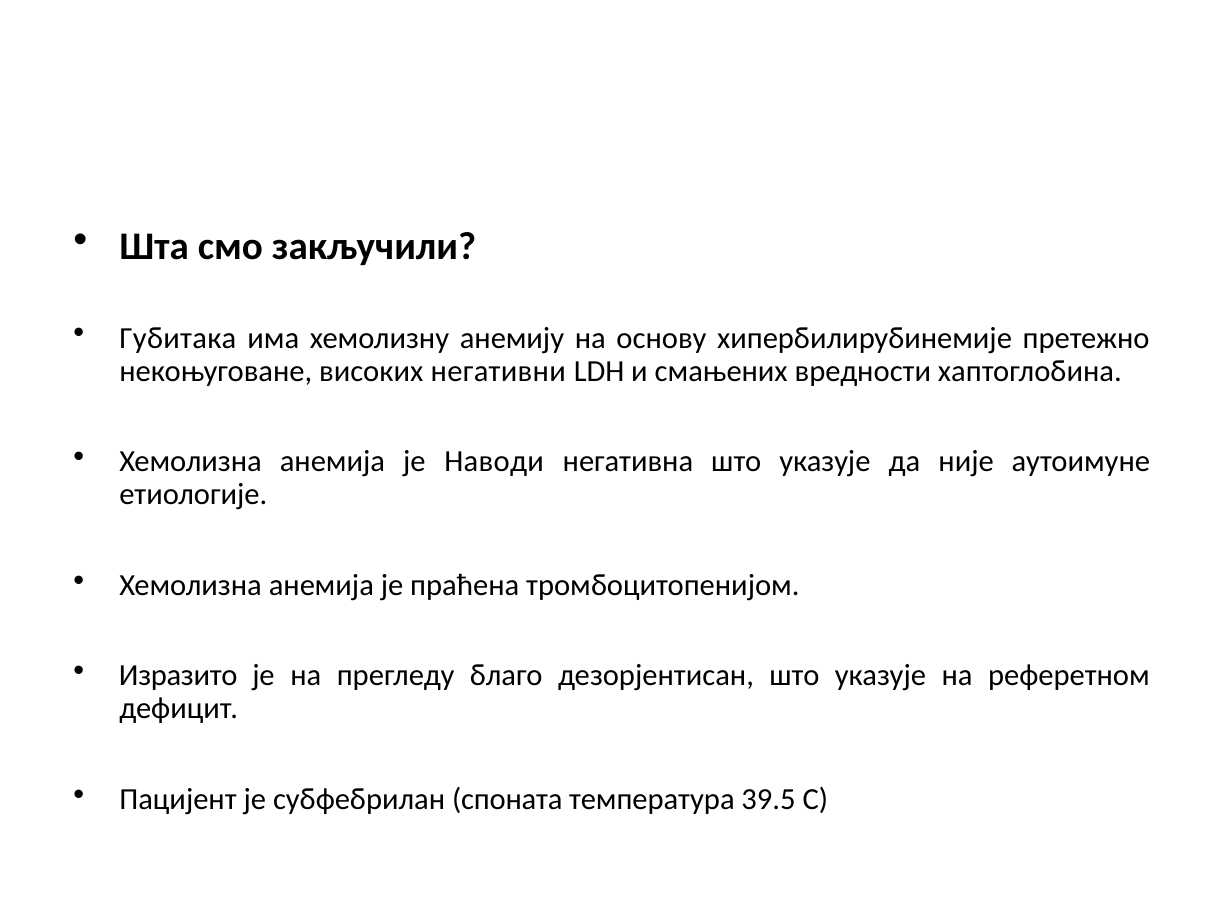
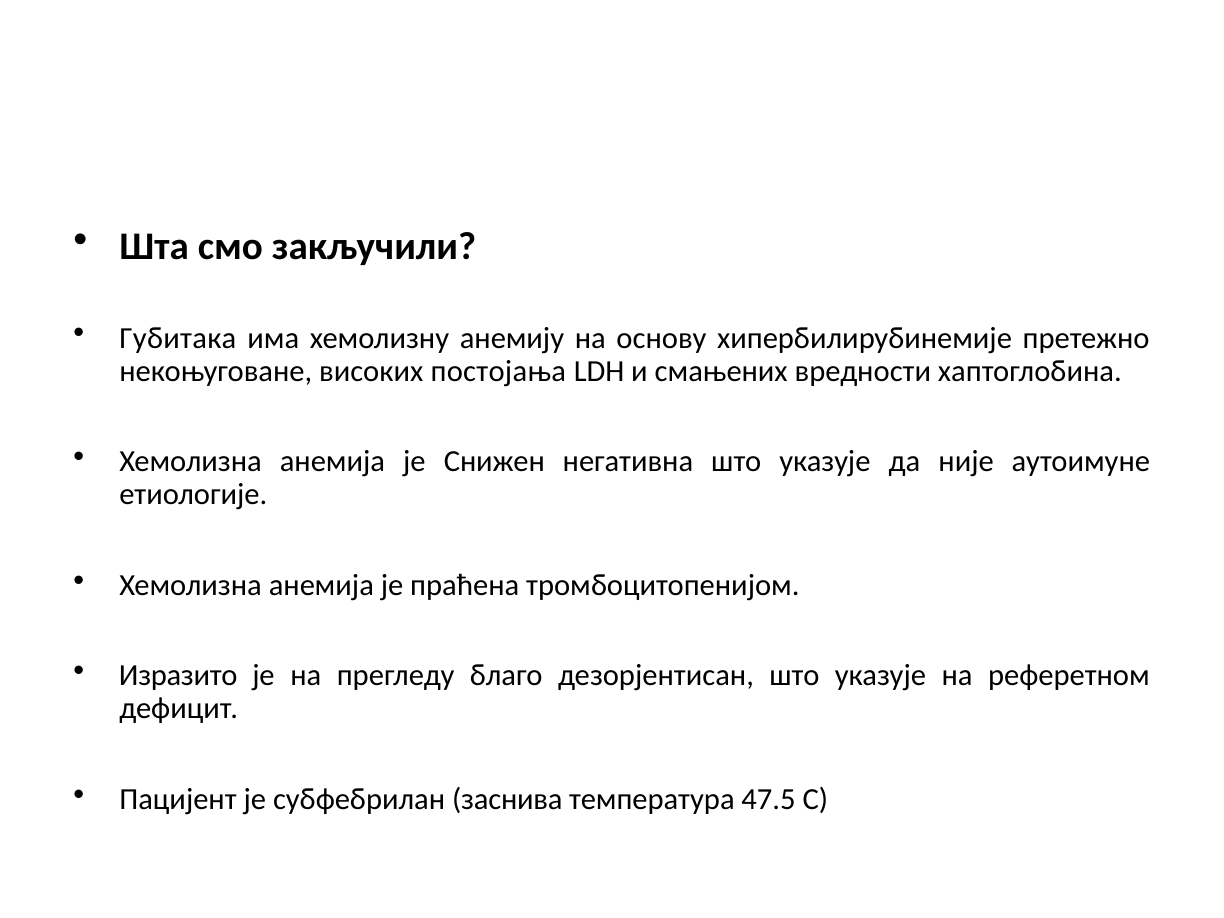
негативни: негативни -> постојања (498, 371)
Наводи: Наводи -> Снижен (494, 462)
споната: споната -> заснива (507, 799)
39.5: 39.5 -> 47.5 (768, 799)
